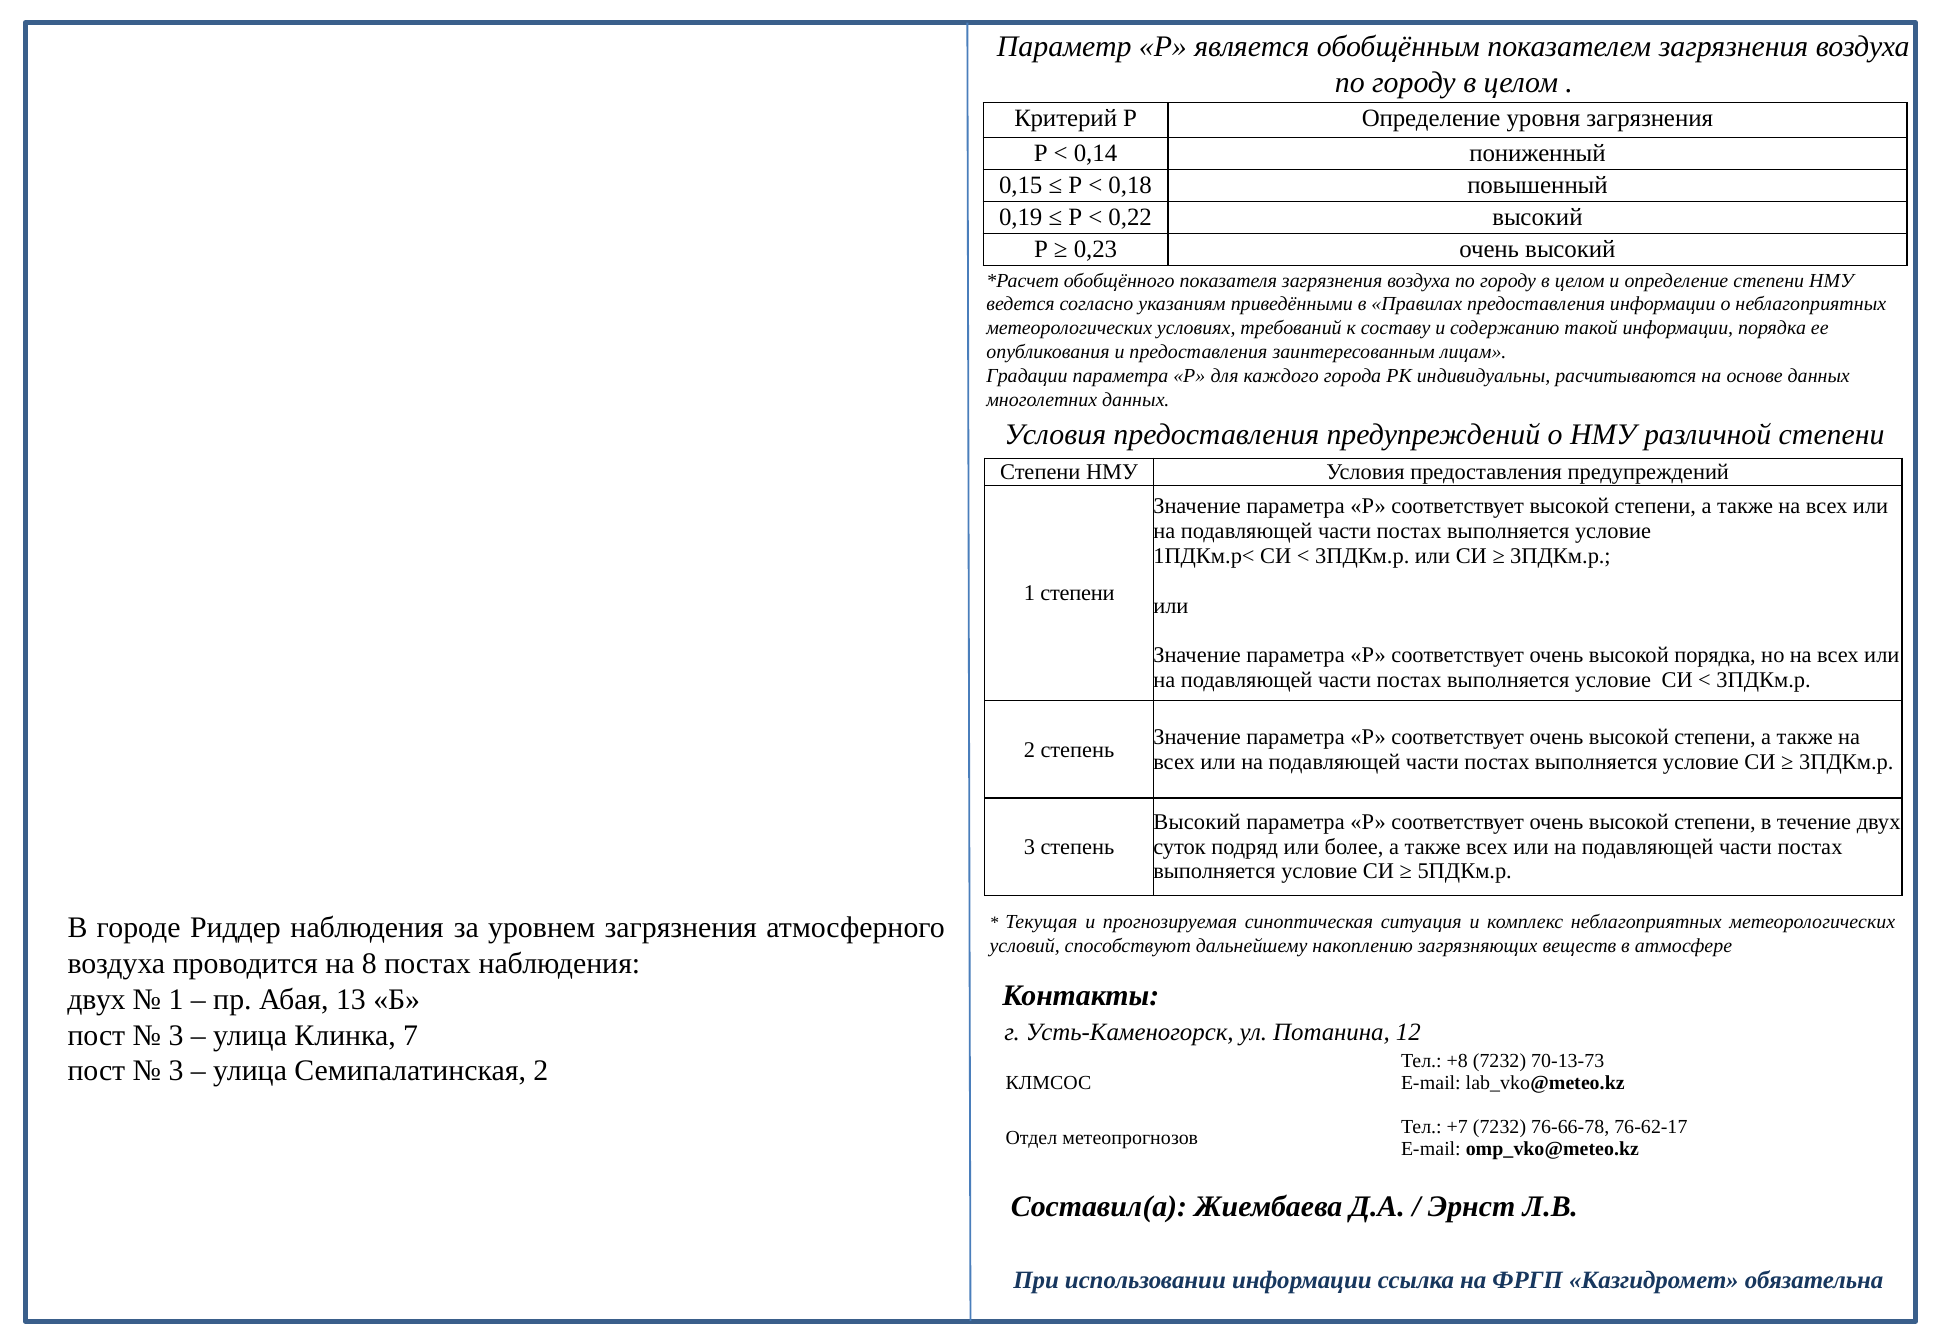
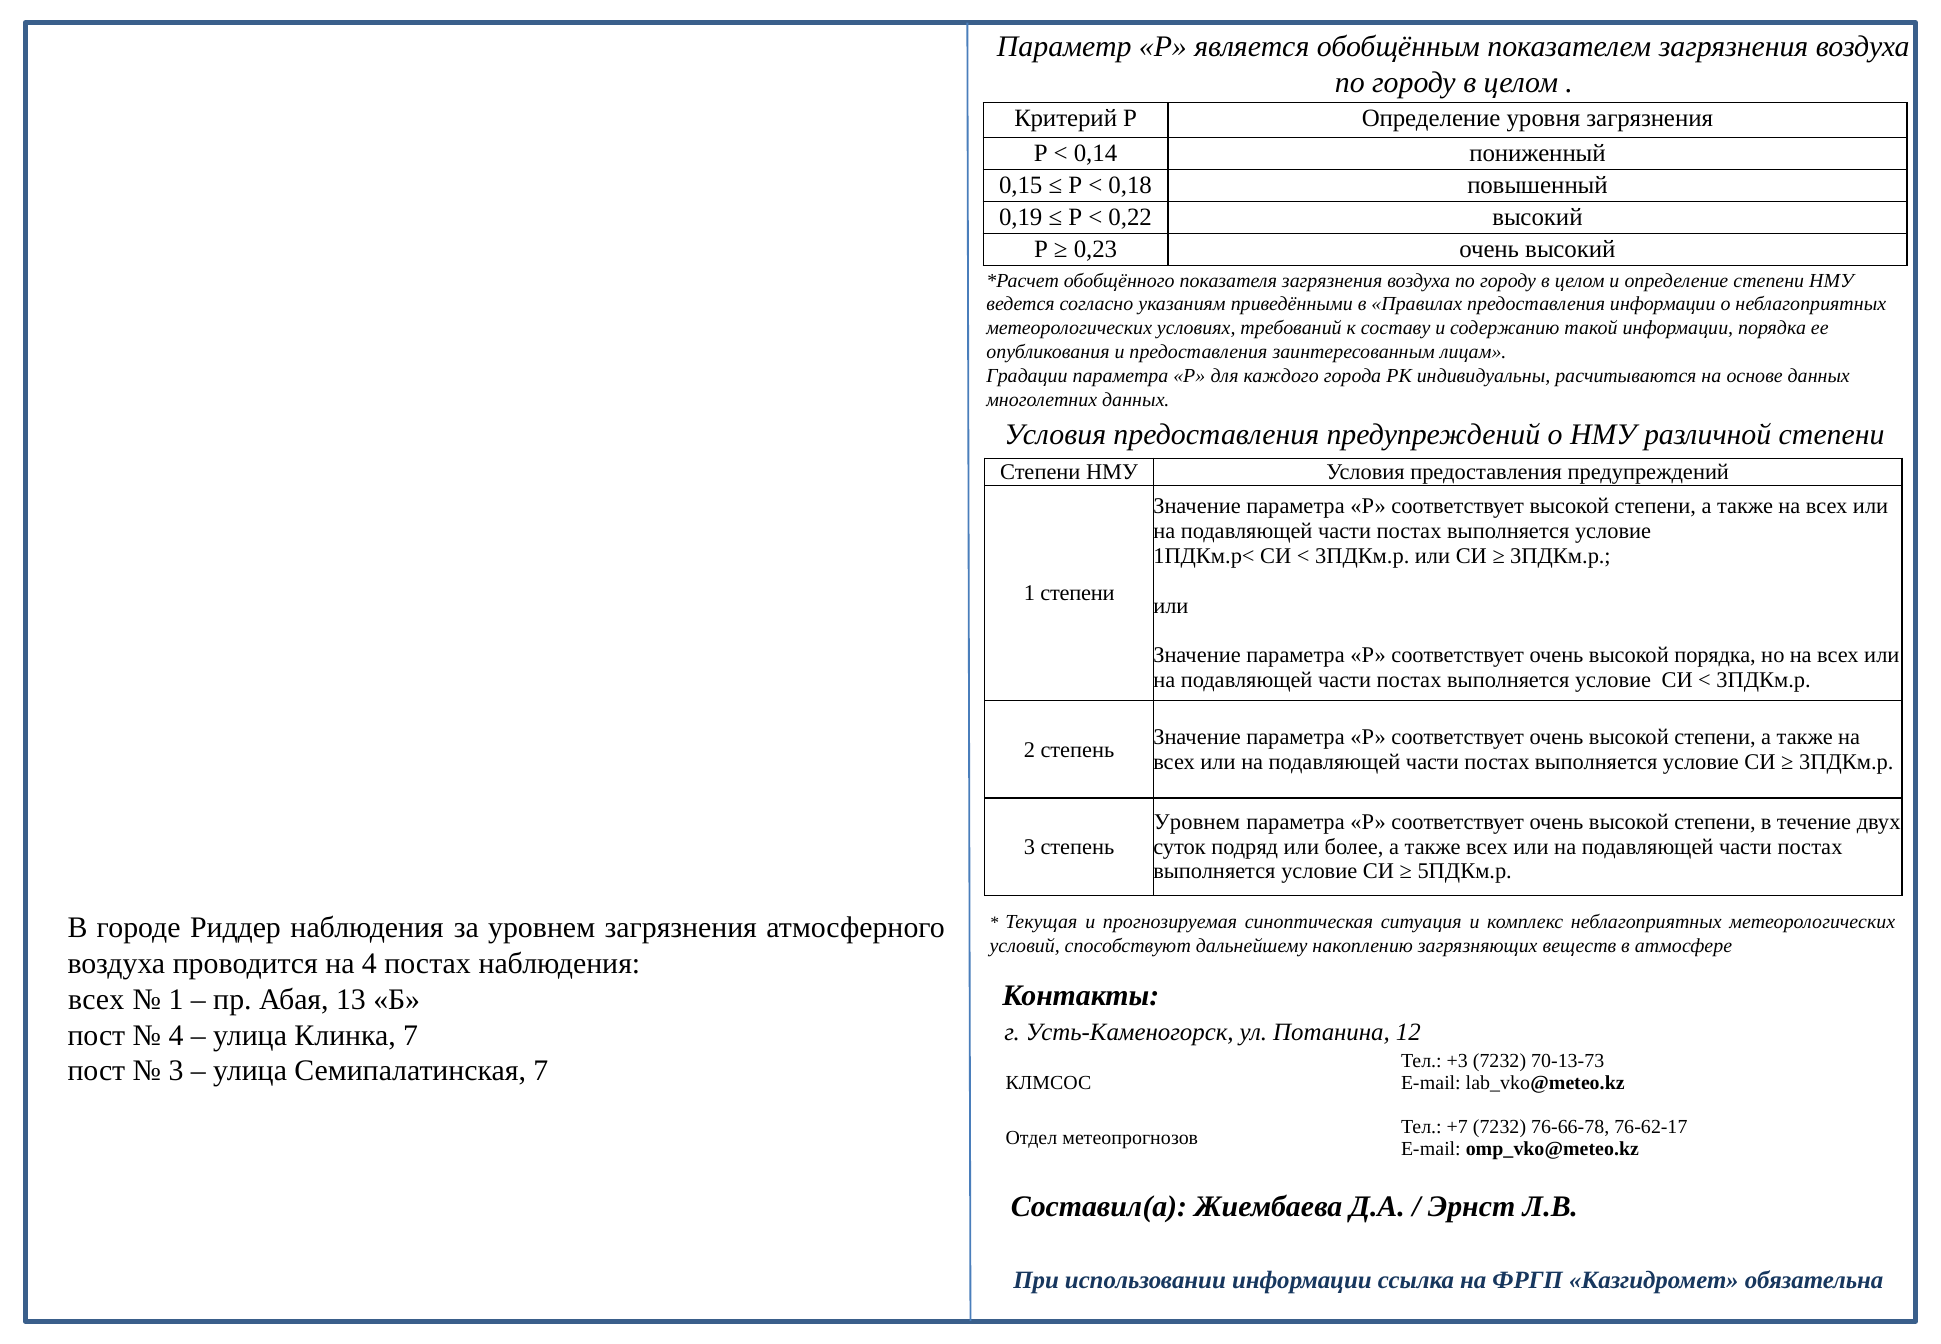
Высокий: Высокий -> Уровнем (1197, 822)
на 8: 8 -> 4 (369, 963)
двух: двух -> всех (96, 999)
3: 3 -> 4 (176, 1035)
+8: +8 -> +3 (1457, 1061)
Семипалатинская 2: 2 -> 7 (541, 1071)
